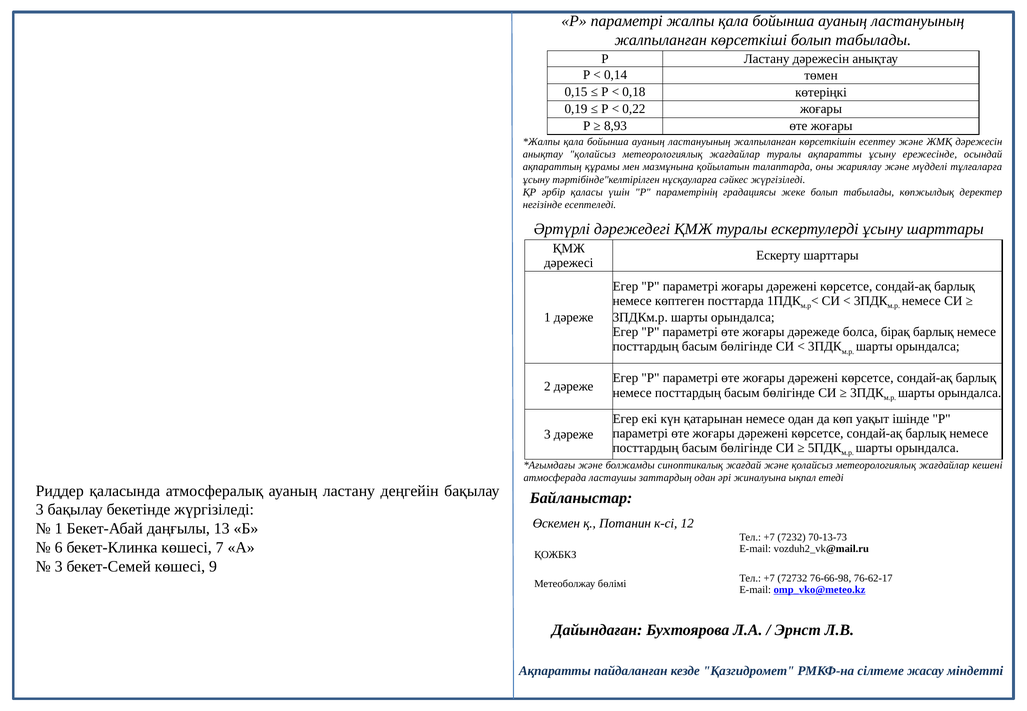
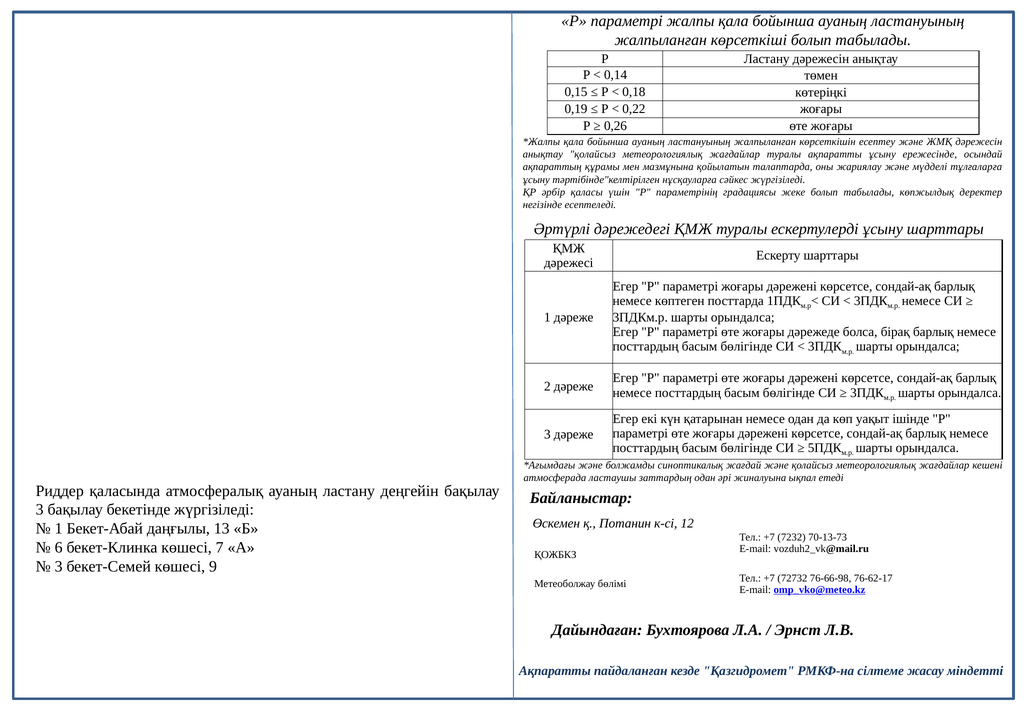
8,93: 8,93 -> 0,26 (615, 126)
